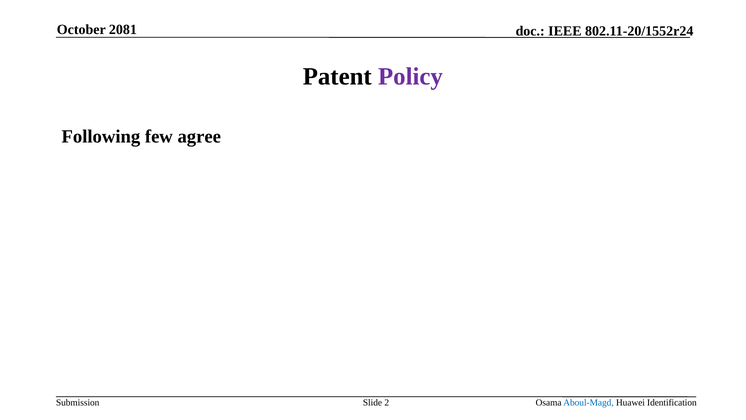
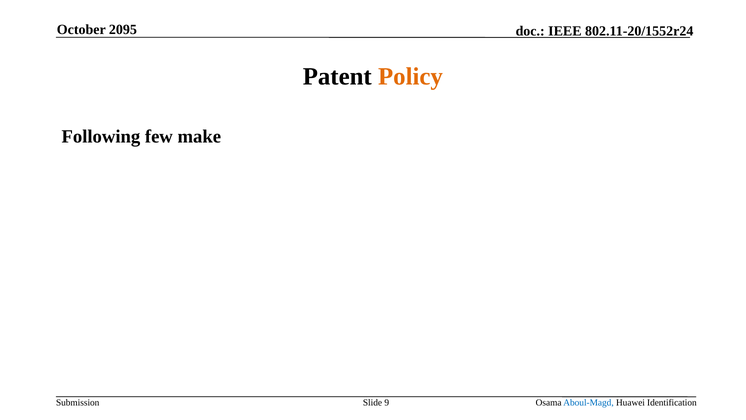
2081: 2081 -> 2095 (123, 30)
Policy colour: purple -> orange (410, 76)
agree: agree -> make (199, 137)
2: 2 -> 9 (387, 402)
